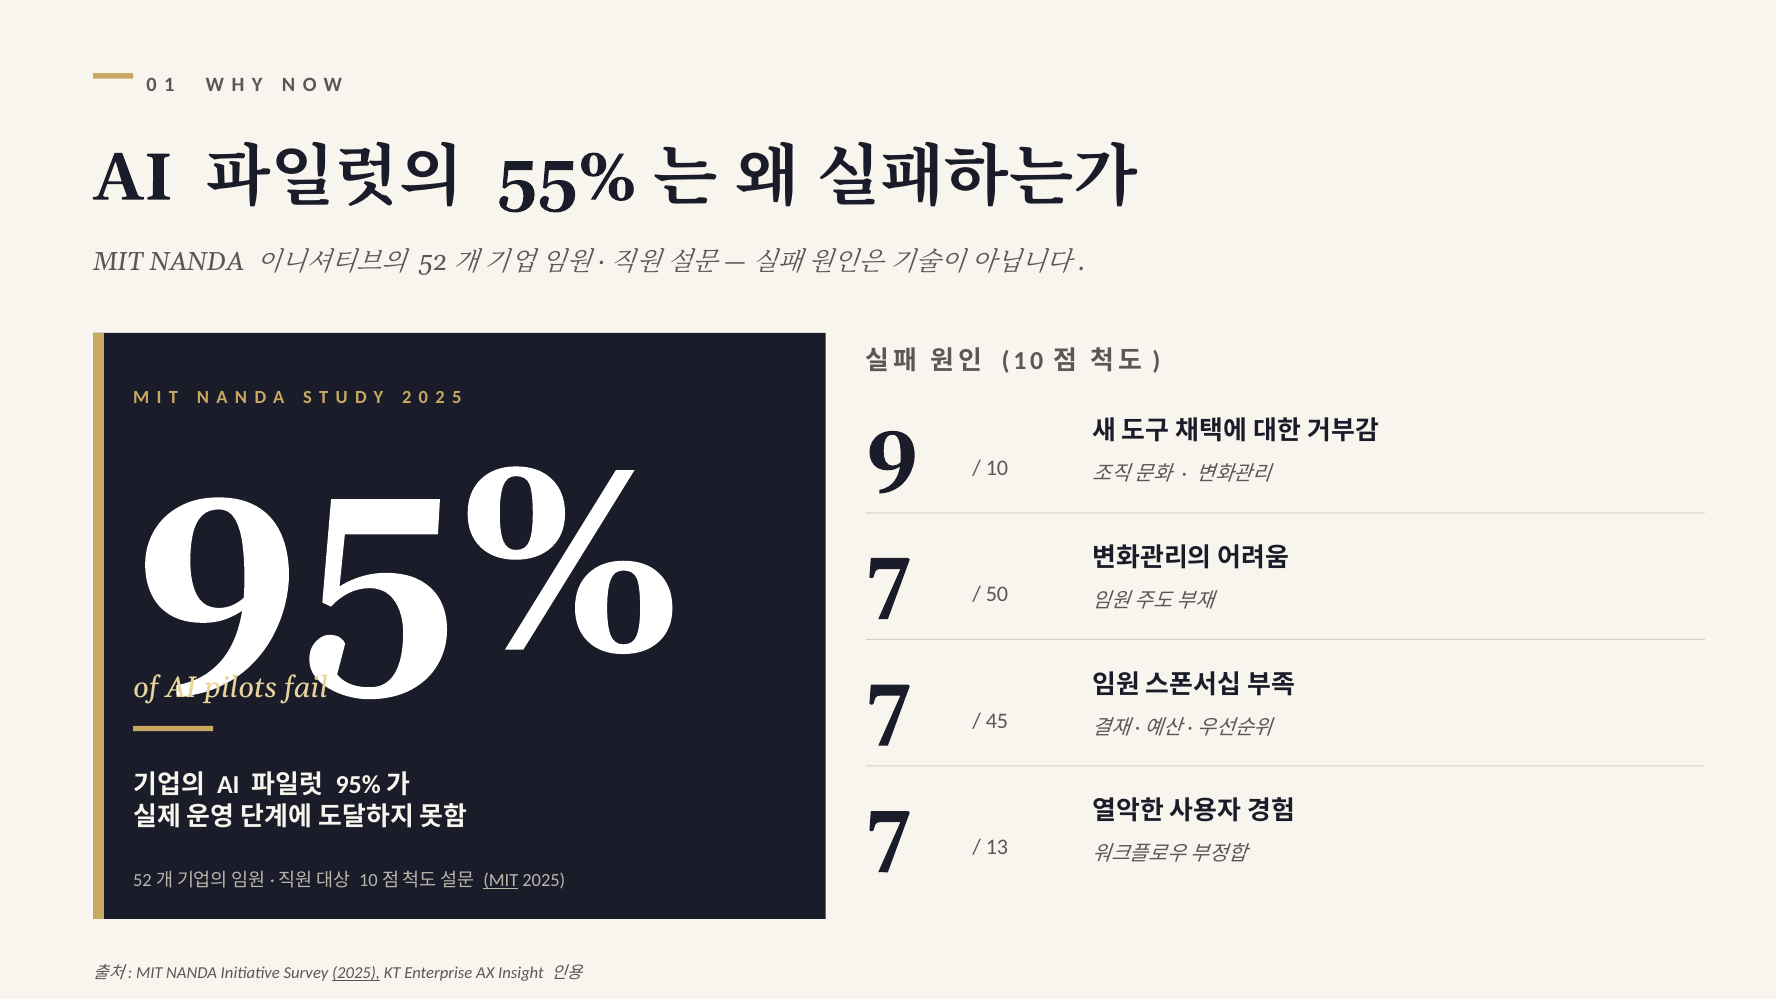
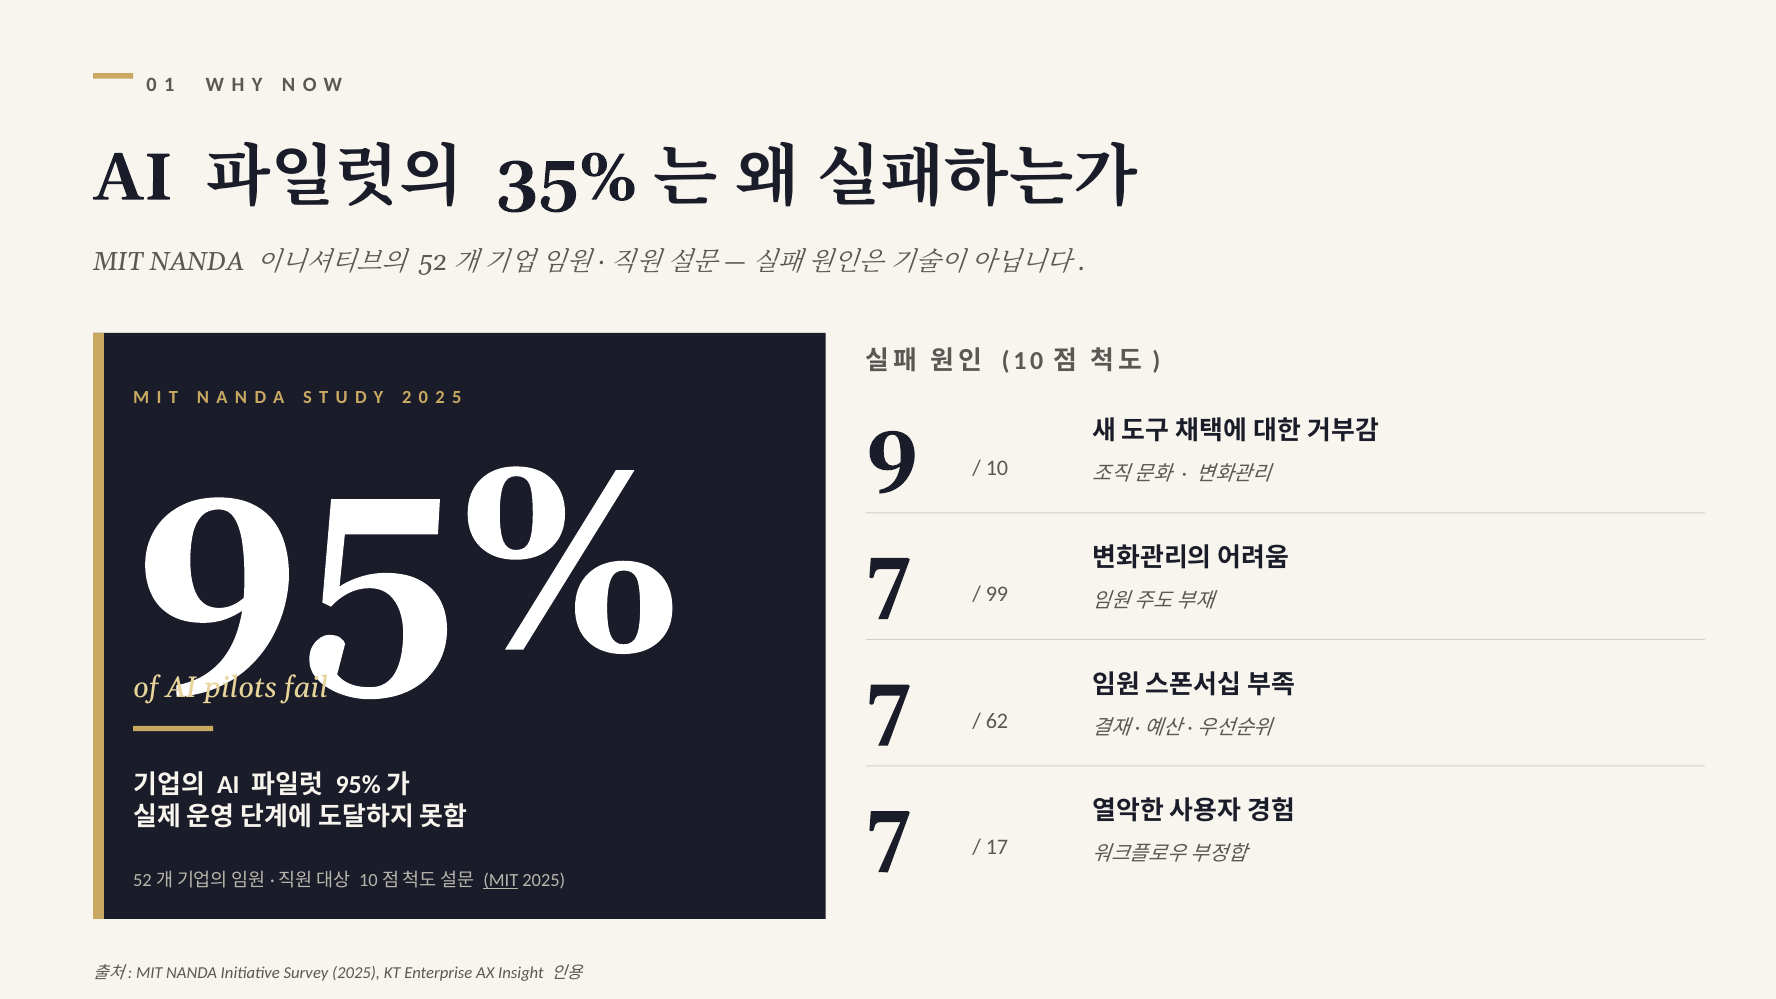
55%: 55% -> 35% (567, 178)
50: 50 -> 99 (997, 594)
45: 45 -> 62 (997, 721)
13: 13 -> 17 (997, 847)
2025 underline: present -> none (356, 973)
